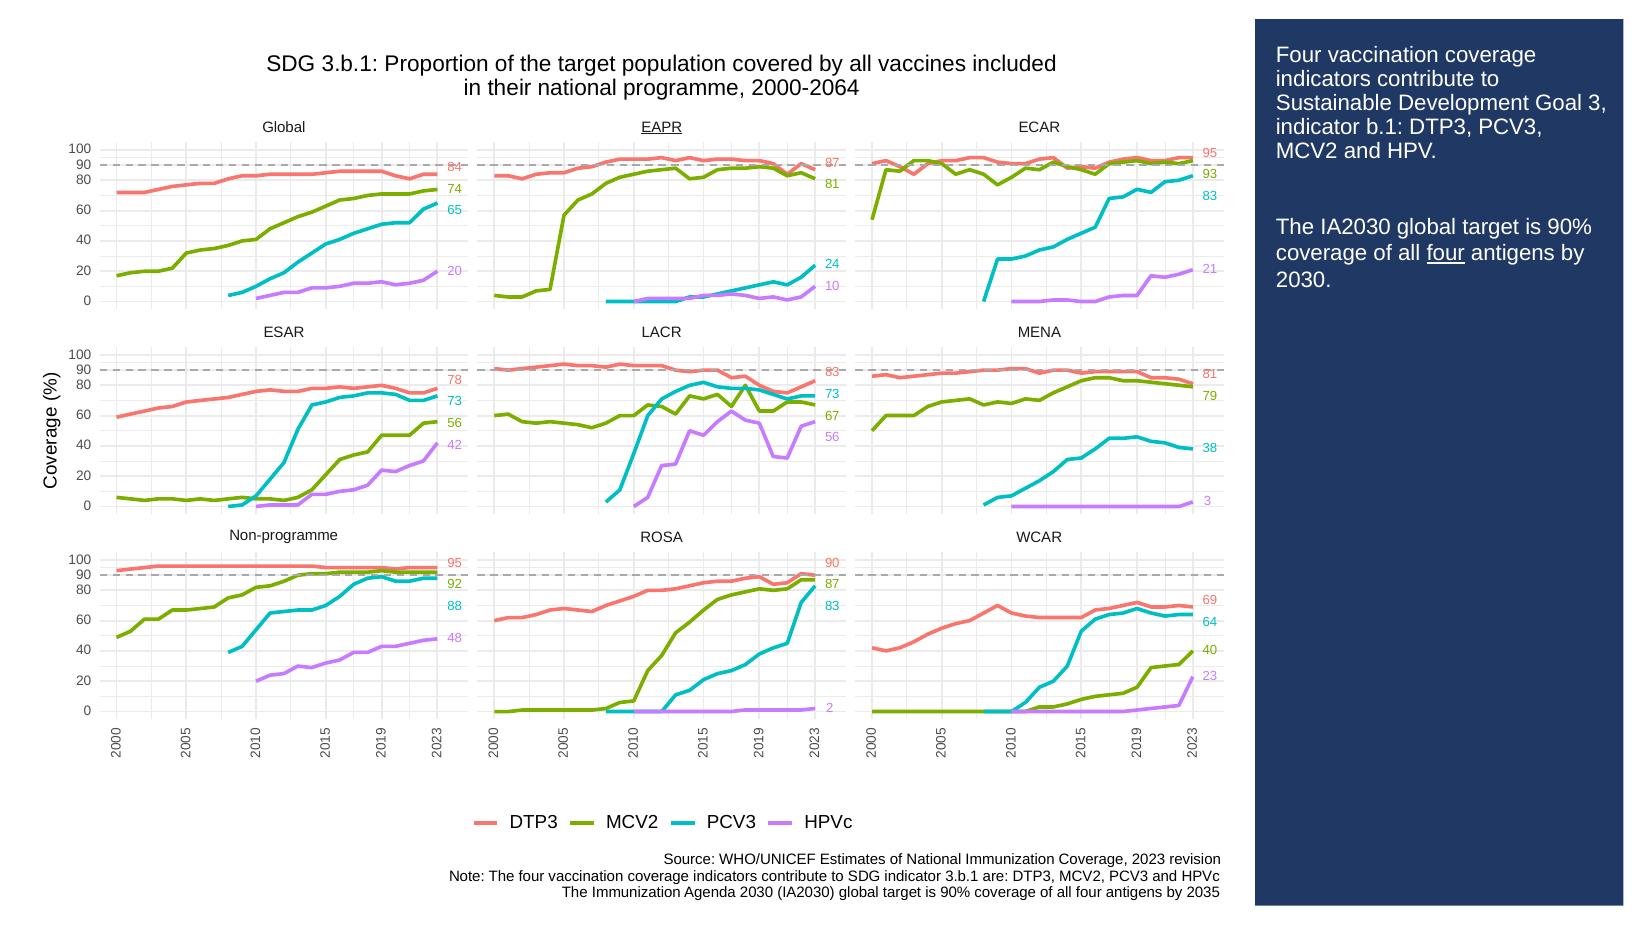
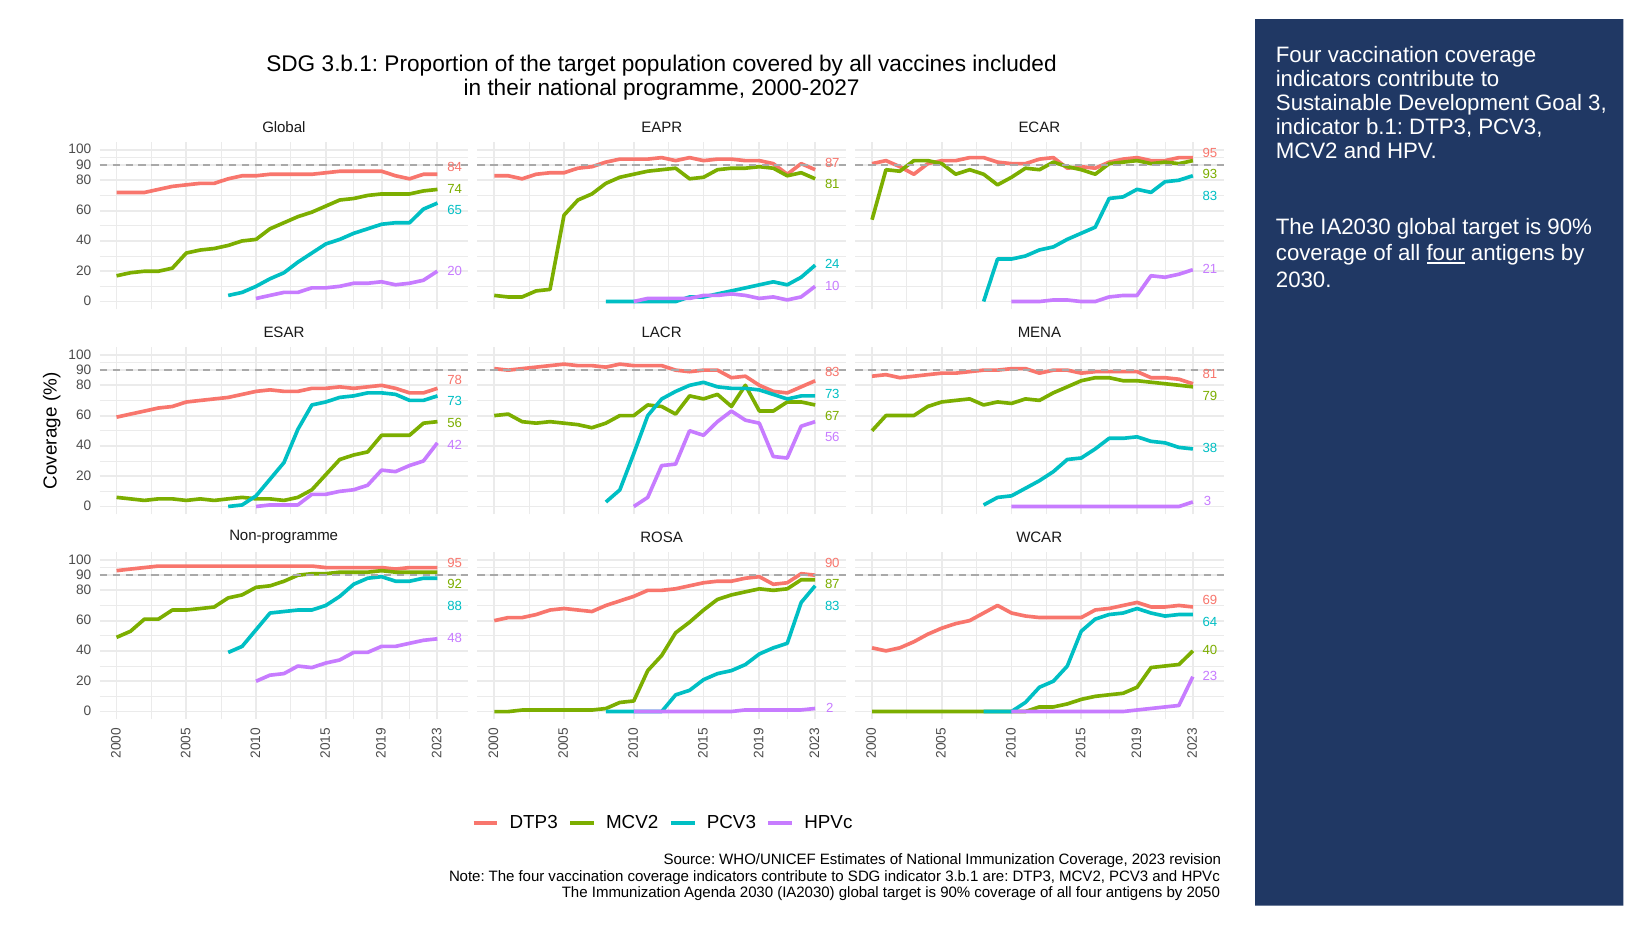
2000-2064: 2000-2064 -> 2000-2027 (805, 88)
EAPR underline: present -> none (662, 127)
2035: 2035 -> 2050 (1203, 892)
